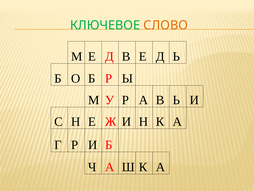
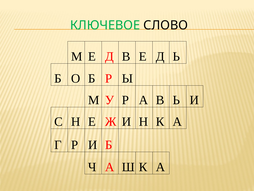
СЛОВО colour: orange -> black (166, 25)
